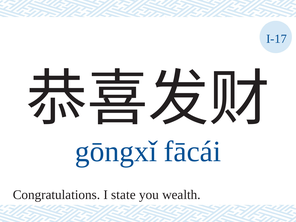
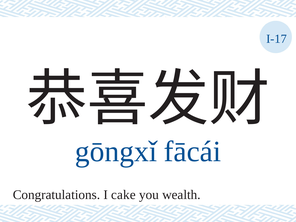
state: state -> cake (123, 195)
